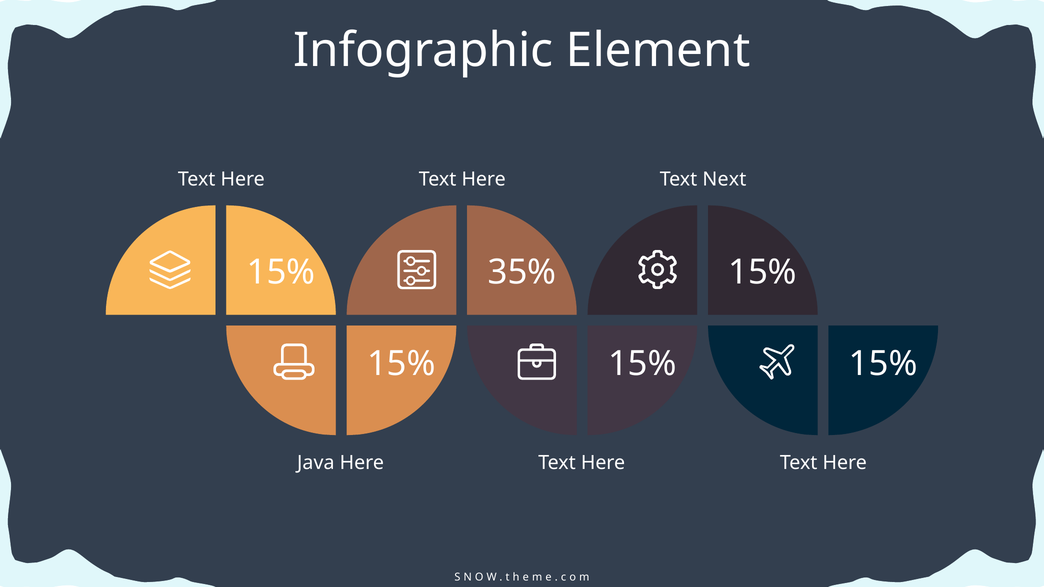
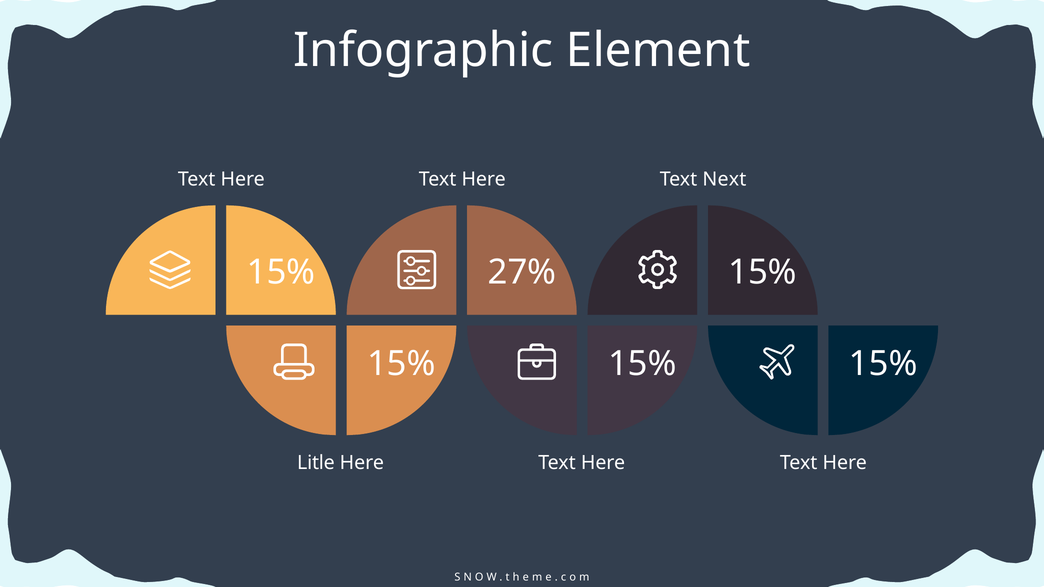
35%: 35% -> 27% (522, 272)
Java: Java -> Litle (316, 463)
